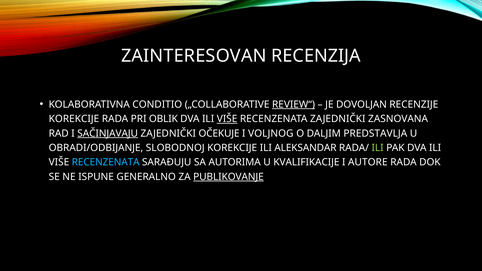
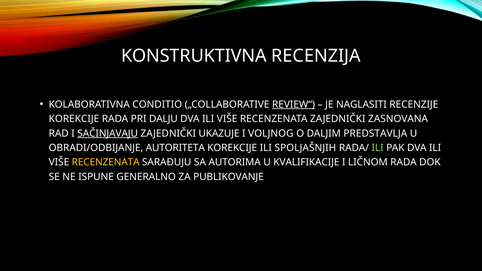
ZAINTERESOVAN: ZAINTERESOVAN -> KONSTRUKTIVNA (194, 56)
DOVOLJAN: DOVOLJAN -> NAGLASITI (361, 104)
OBLIK: OBLIK -> DALJU (163, 119)
VIŠE underline: present -> none (227, 119)
OČEKUJE: OČEKUJE -> UKAZUJE (219, 133)
SLOBODNOJ: SLOBODNOJ -> AUTORITETA (175, 148)
ALEKSANDAR: ALEKSANDAR -> SPOLJAŠNJIH (305, 148)
RECENZENATA colour: light blue -> yellow (106, 162)
AUTORE: AUTORE -> LIČNOM (368, 162)
PUBLIKOVANJE underline: present -> none (228, 177)
